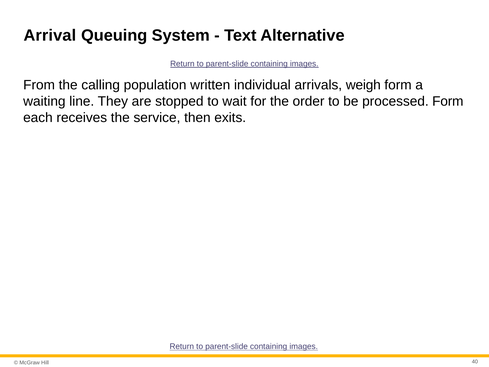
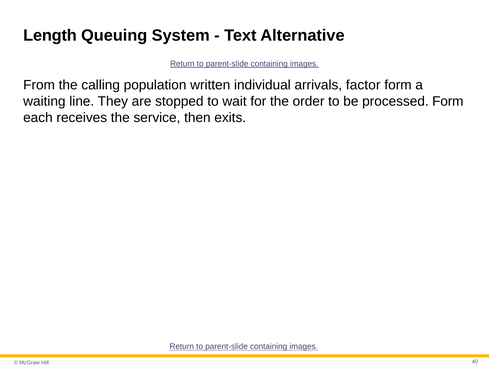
Arrival: Arrival -> Length (50, 36)
weigh: weigh -> factor (363, 85)
